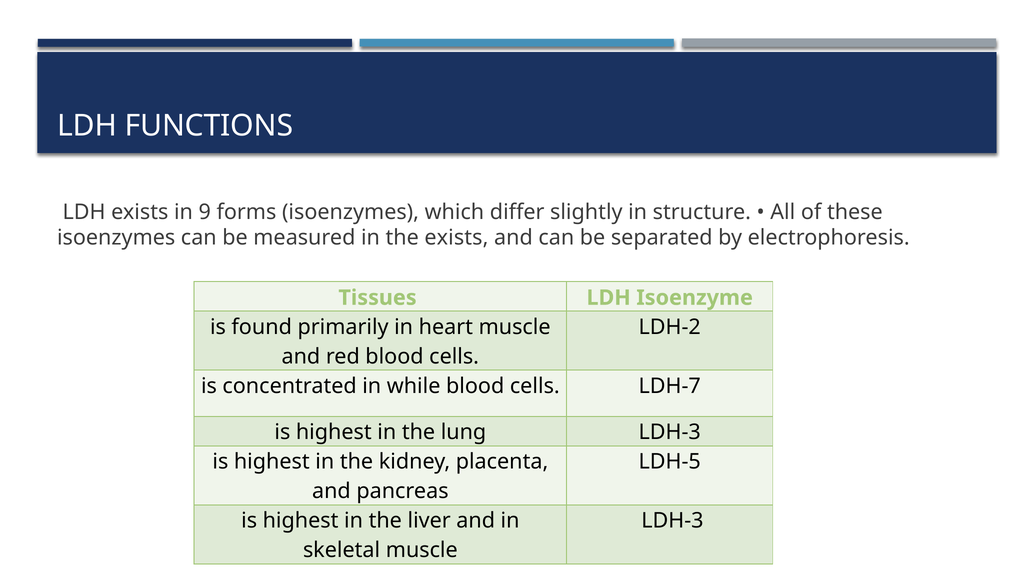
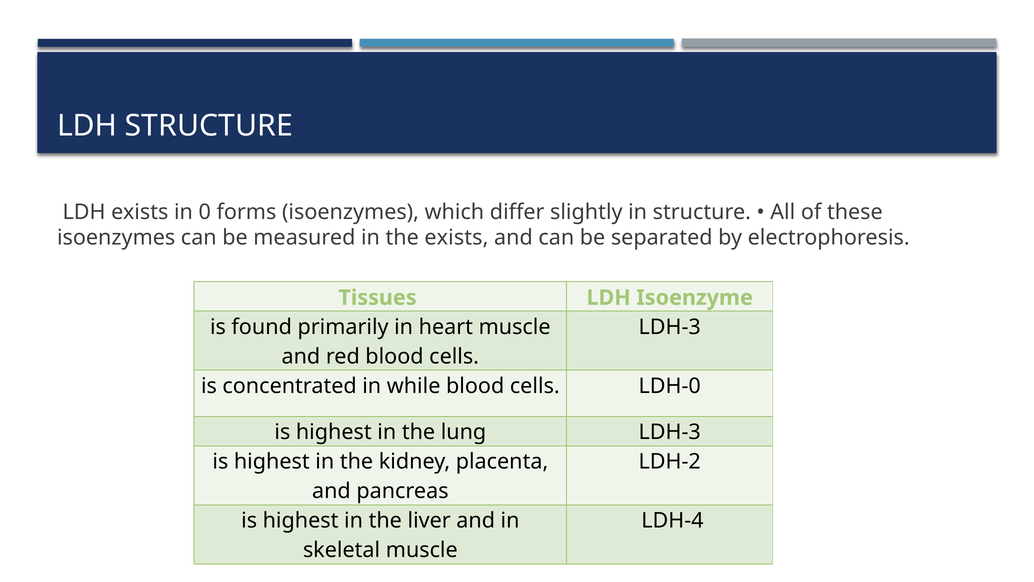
LDH FUNCTIONS: FUNCTIONS -> STRUCTURE (209, 126)
9: 9 -> 0 (205, 212)
LDH-2: LDH-2 -> LDH-3 (670, 327)
LDH-7: LDH-7 -> LDH-0 (670, 386)
LDH-5: LDH-5 -> LDH-2 (670, 462)
LDH-3: LDH-3 -> LDH-4 (672, 521)
